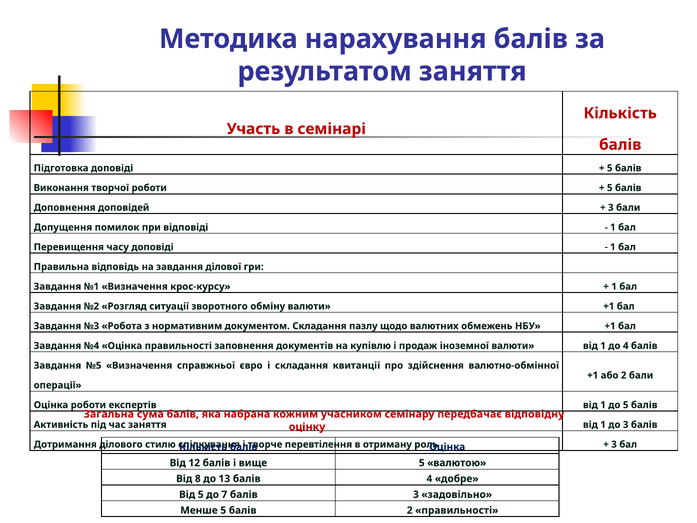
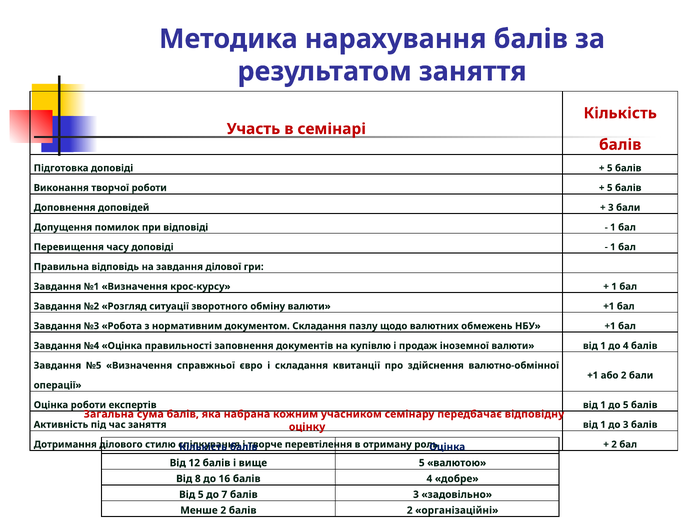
3: 3 -> 2 (614, 444)
13: 13 -> 16 (224, 478)
Менше 5: 5 -> 2 (223, 510)
2 правильності: правильності -> організаційні (457, 510)
